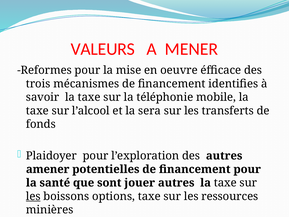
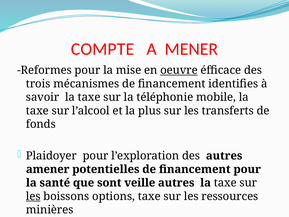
VALEURS: VALEURS -> COMPTE (103, 49)
oeuvre underline: none -> present (179, 70)
sera: sera -> plus (150, 111)
jouer: jouer -> veille (140, 183)
